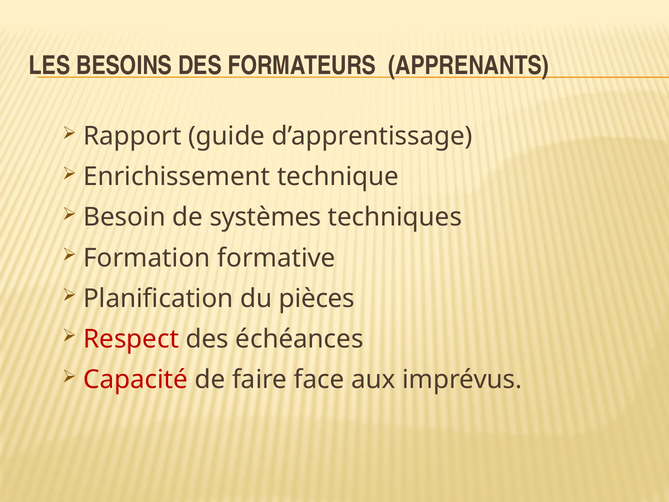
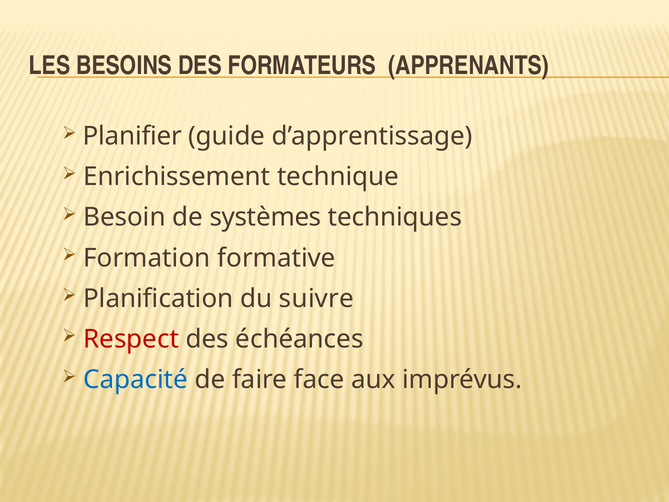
Rapport: Rapport -> Planifier (132, 136)
pièces: pièces -> suivre (317, 298)
Capacité colour: red -> blue (136, 380)
